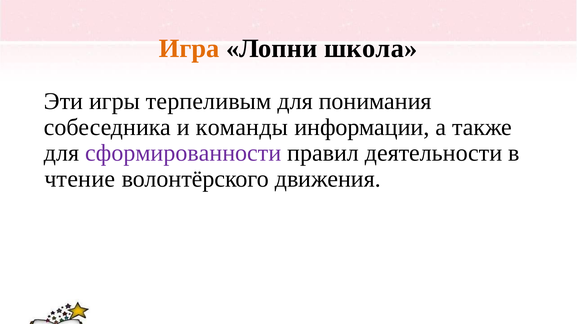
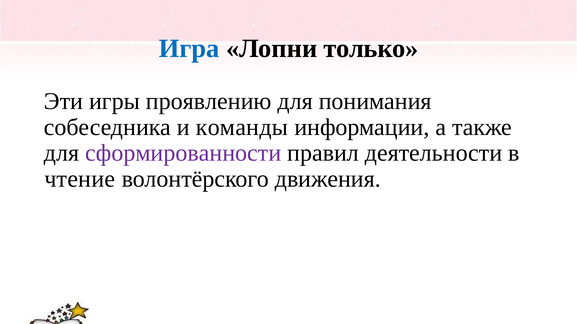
Игра colour: orange -> blue (189, 48)
школа: школа -> только (371, 48)
терпеливым: терпеливым -> проявлению (209, 101)
